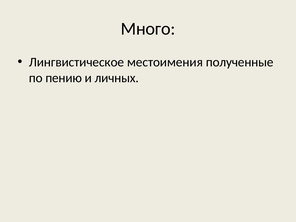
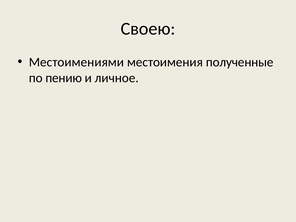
Много: Много -> Своею (148, 29)
Лингвистическое: Лингвистическое -> Местоимениями (76, 62)
личных: личных -> личное (117, 78)
